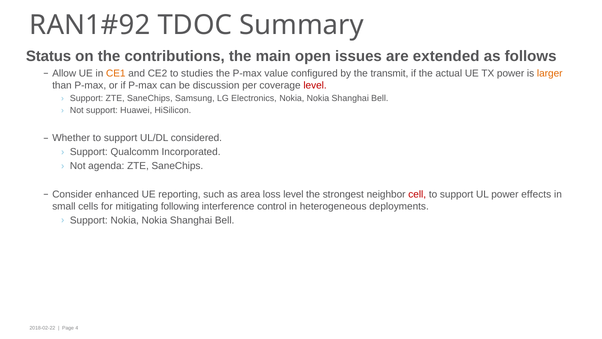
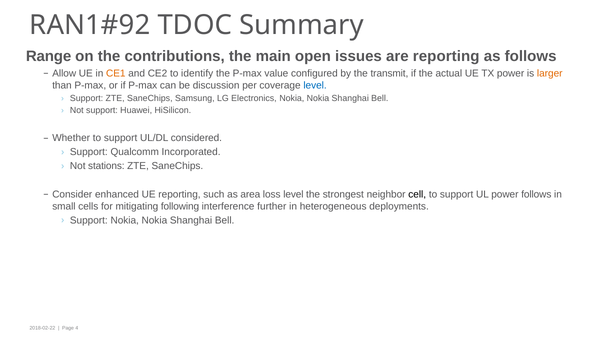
Status: Status -> Range (49, 56)
are extended: extended -> reporting (446, 56)
studies: studies -> identify (197, 73)
level colour: red -> blue (315, 85)
agenda: agenda -> stations (106, 166)
cell colour: red -> black (417, 194)
power effects: effects -> follows (536, 194)
control: control -> further (272, 206)
